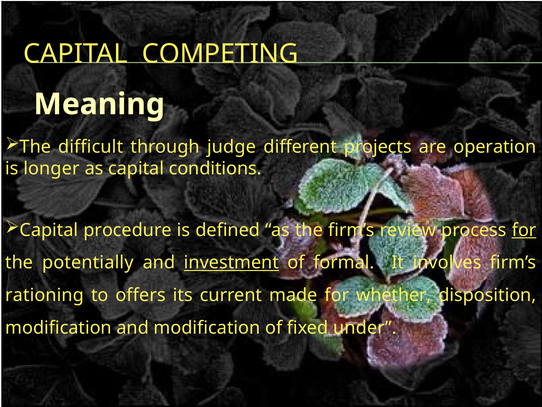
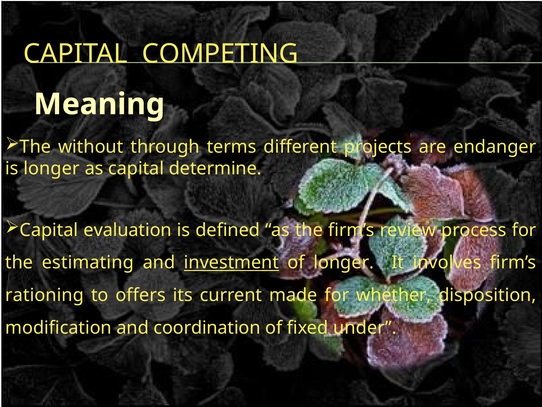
difficult: difficult -> without (91, 147)
judge: judge -> terms (232, 147)
operation: operation -> endanger (495, 147)
conditions: conditions -> determine (215, 168)
procedure: procedure -> evaluation (128, 230)
for underline: present -> none (524, 230)
potentially: potentially -> estimating (88, 262)
of formal: formal -> longer (344, 262)
and modification: modification -> coordination (207, 327)
